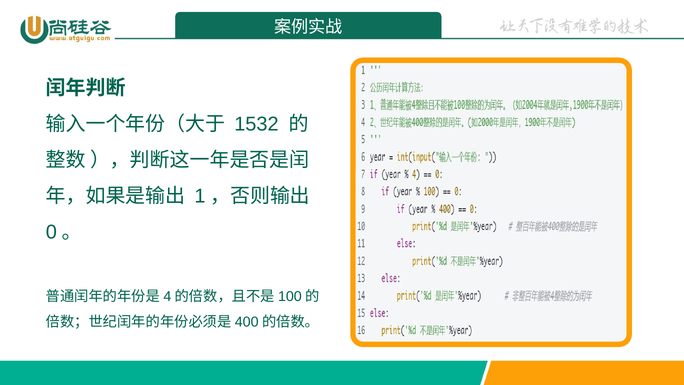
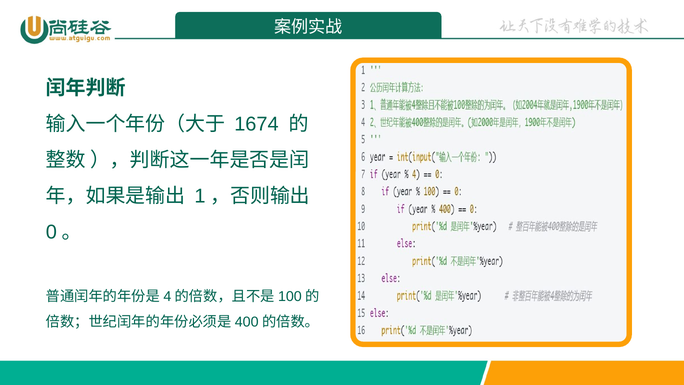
1532: 1532 -> 1674 (256, 124)
